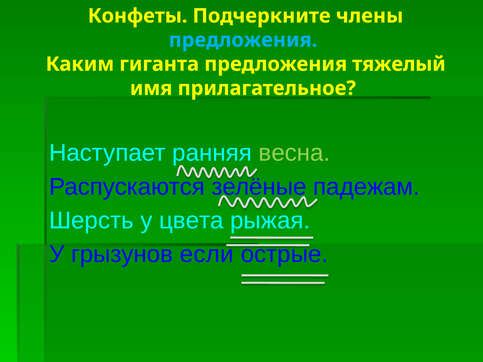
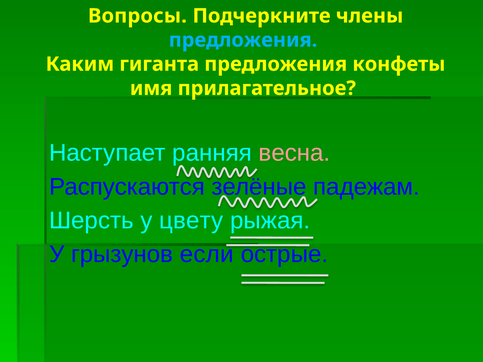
Конфеты: Конфеты -> Вопросы (137, 16)
тяжелый: тяжелый -> конфеты (399, 64)
весна colour: light green -> pink (294, 153)
цвета: цвета -> цвету (191, 221)
